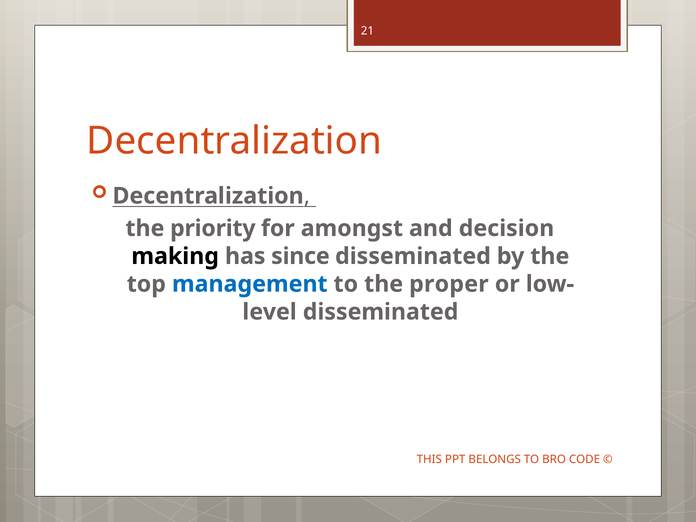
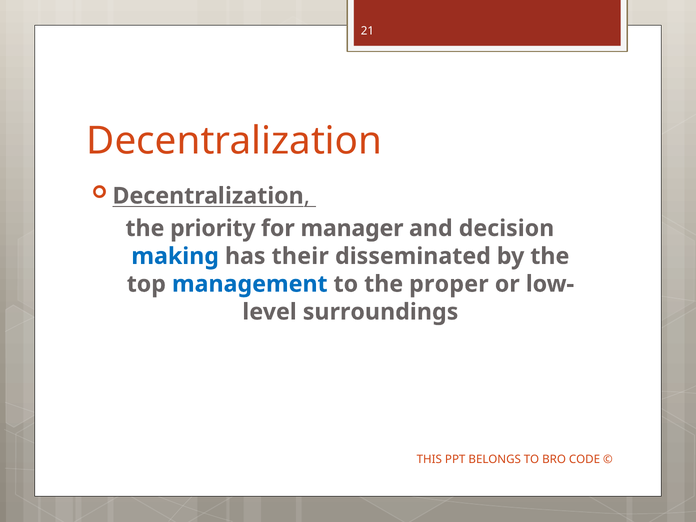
amongst: amongst -> manager (352, 228)
making colour: black -> blue (175, 256)
since: since -> their (300, 256)
disseminated: disseminated -> surroundings (381, 312)
